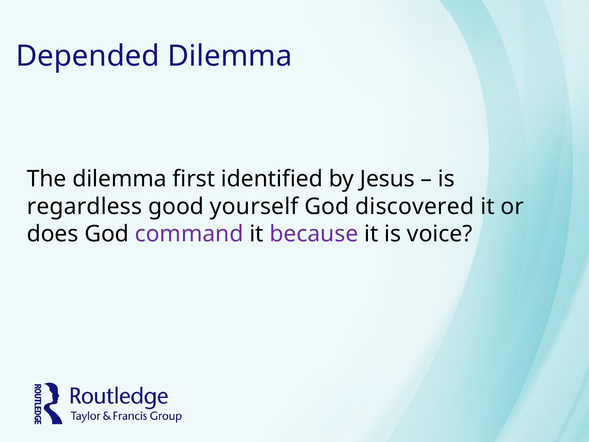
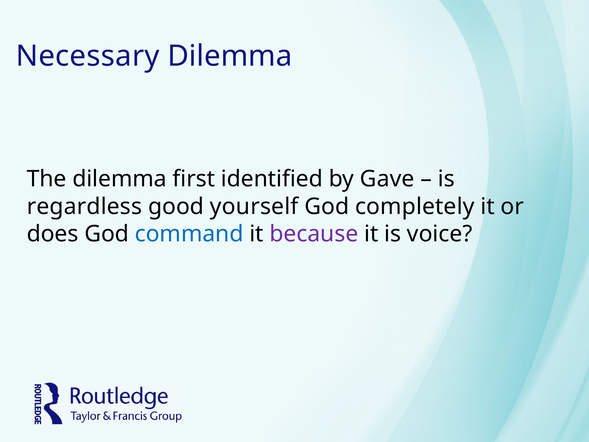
Depended: Depended -> Necessary (88, 56)
Jesus: Jesus -> Gave (387, 179)
discovered: discovered -> completely (415, 206)
command colour: purple -> blue (189, 234)
